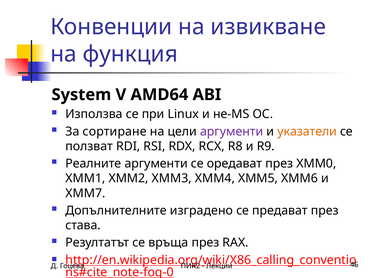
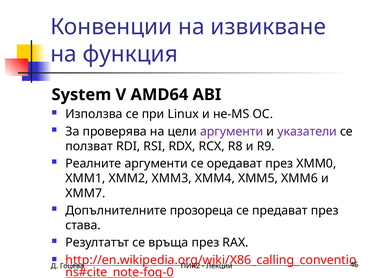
сортиране: сортиране -> проверява (115, 131)
указатели colour: orange -> purple (307, 131)
изградено: изградено -> прозореца (202, 210)
